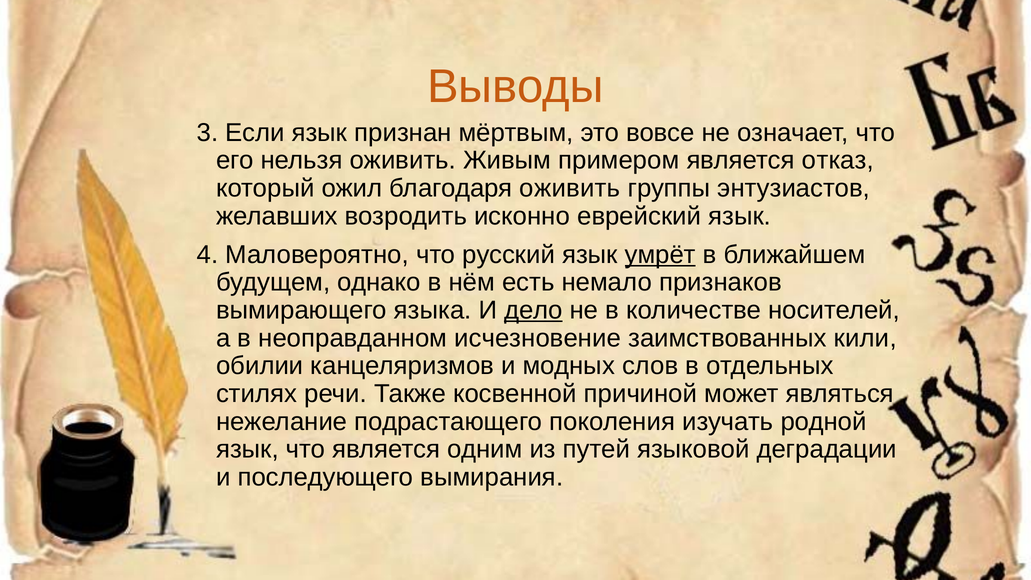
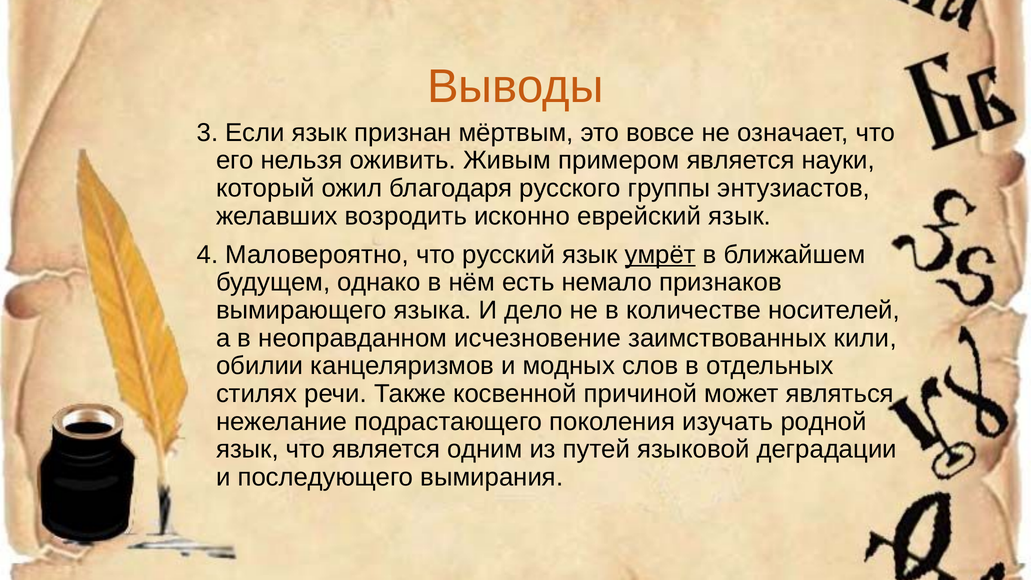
отказ: отказ -> науки (838, 160)
благодаря оживить: оживить -> русского (570, 188)
дело underline: present -> none (533, 310)
